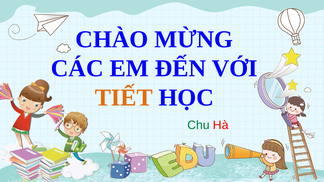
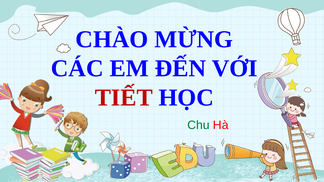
TIẾT colour: orange -> red (124, 98)
